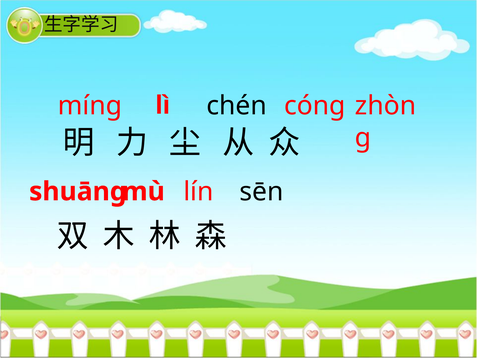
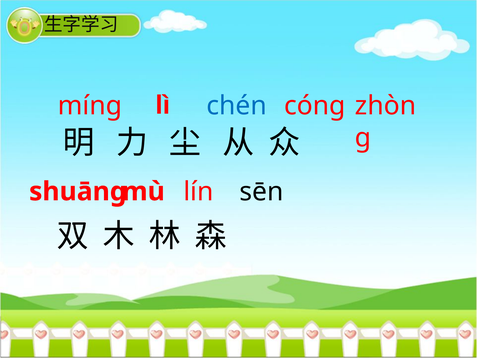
chén colour: black -> blue (237, 106)
